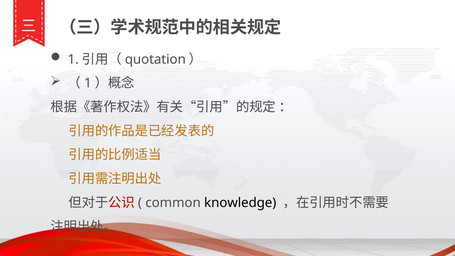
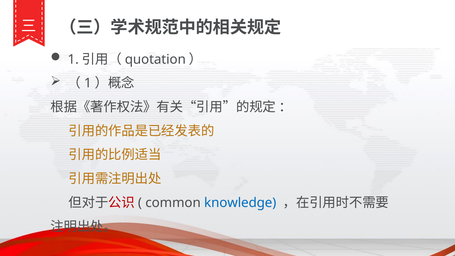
knowledge colour: black -> blue (240, 203)
